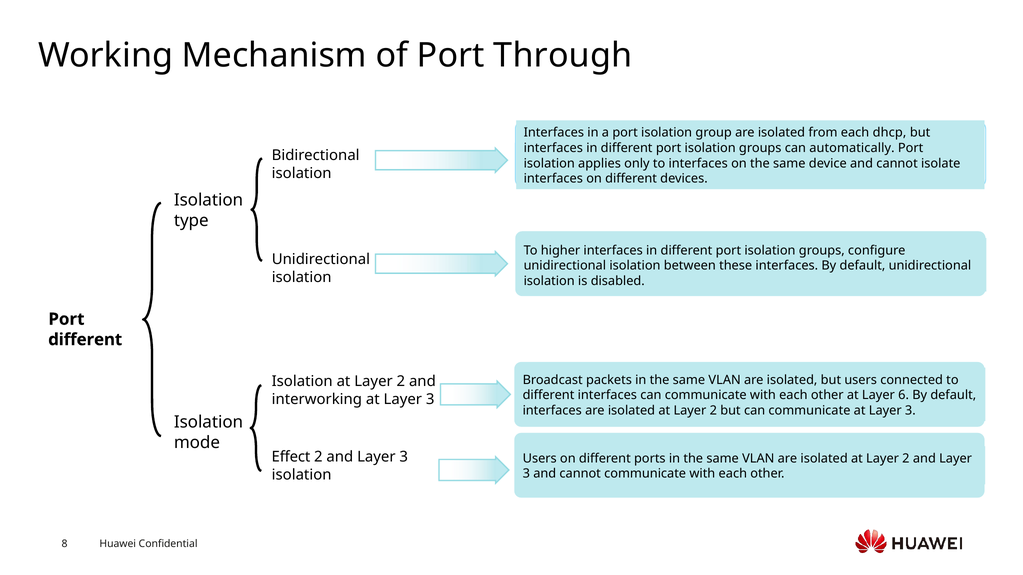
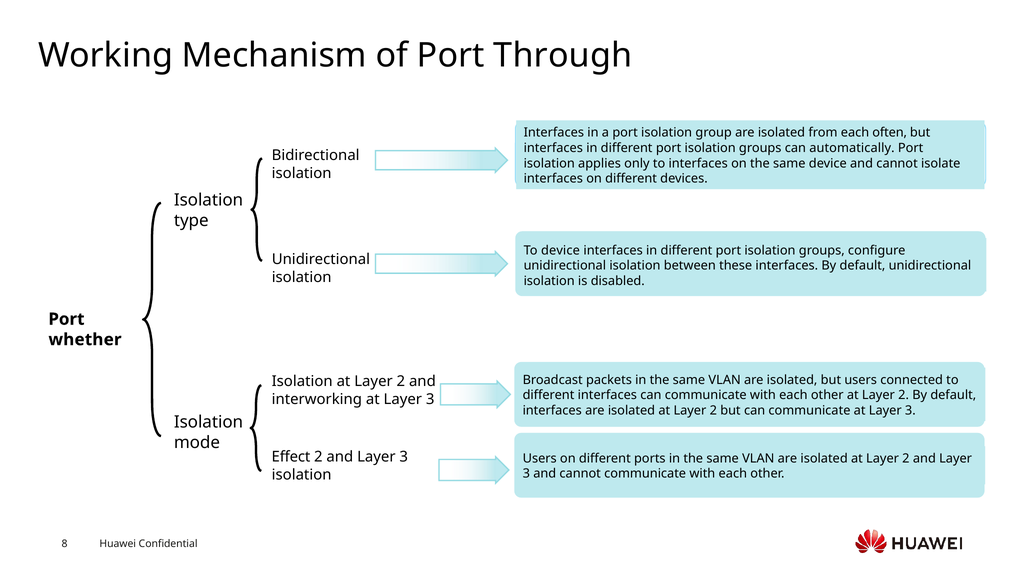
dhcp: dhcp -> often (890, 133)
To higher: higher -> device (560, 251)
different: different -> whether (85, 340)
other at Layer 6: 6 -> 2 (904, 396)
